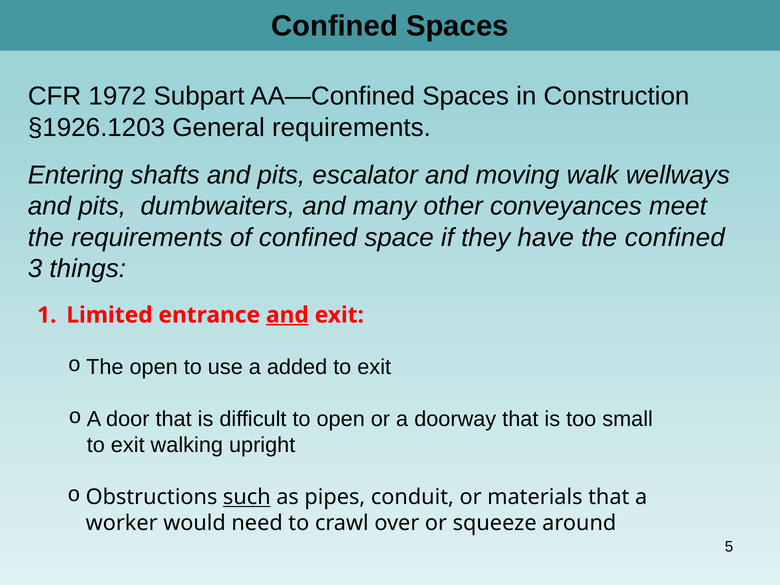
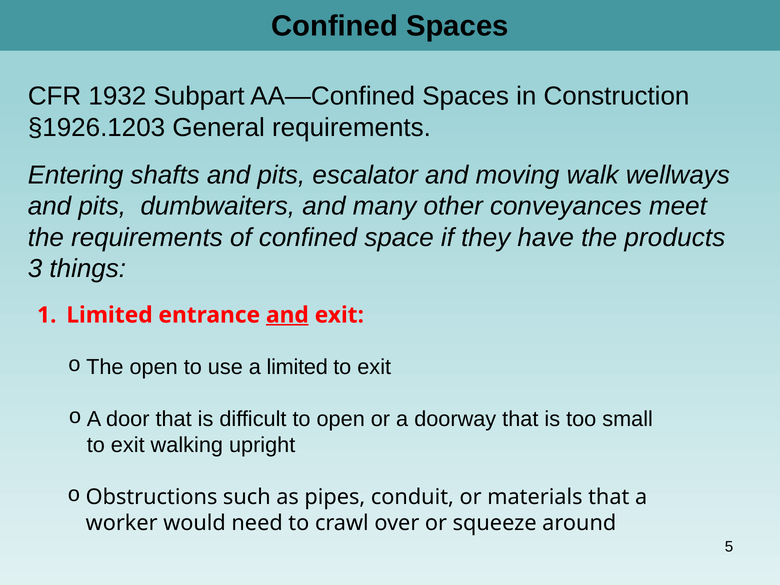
1972: 1972 -> 1932 (117, 96)
the confined: confined -> products (675, 238)
a added: added -> limited (297, 367)
such underline: present -> none (247, 497)
